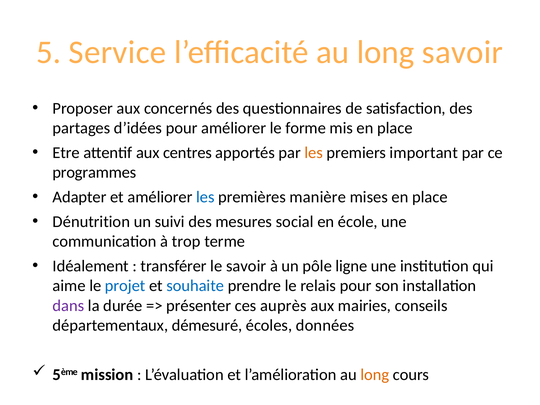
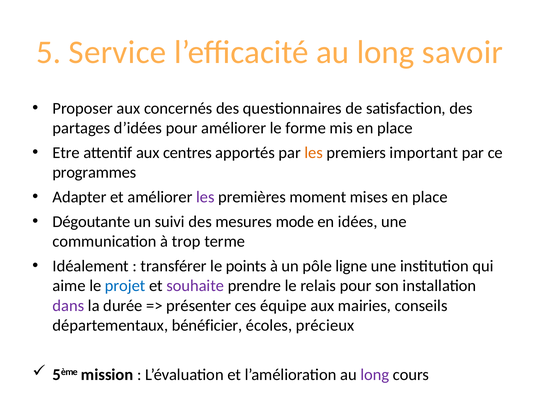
les colour: blue -> purple (205, 197)
manière: manière -> moment (318, 197)
Dénutrition: Dénutrition -> Dégoutante (91, 222)
social: social -> mode (295, 222)
école: école -> idées (358, 222)
le savoir: savoir -> points (246, 266)
souhaite colour: blue -> purple (195, 286)
auprès: auprès -> équipe (283, 306)
démesuré: démesuré -> bénéficier (207, 325)
données: données -> précieux (325, 325)
long colour: orange -> purple (375, 375)
